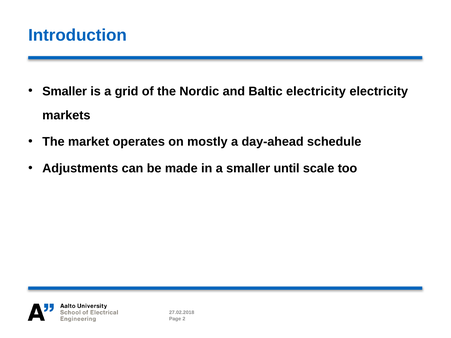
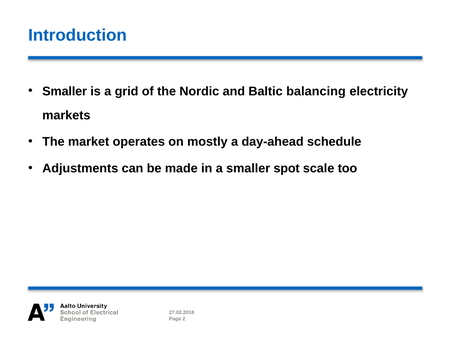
Baltic electricity: electricity -> balancing (316, 91)
until: until -> spot (287, 169)
